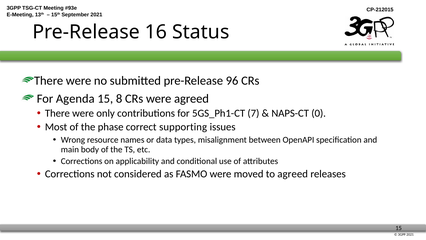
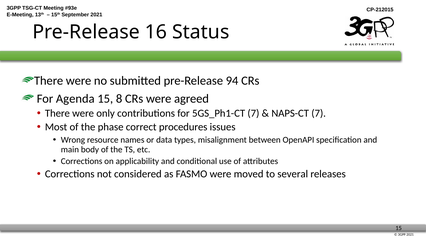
96: 96 -> 94 (232, 81)
NAPS-CT 0: 0 -> 7 (319, 113)
supporting: supporting -> procedures (183, 127)
to agreed: agreed -> several (293, 174)
